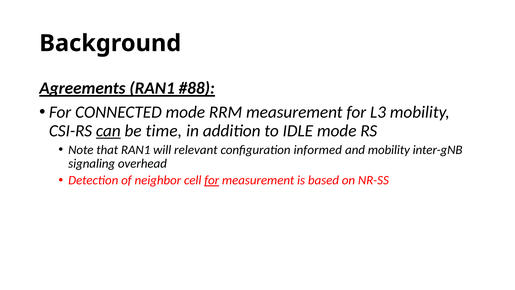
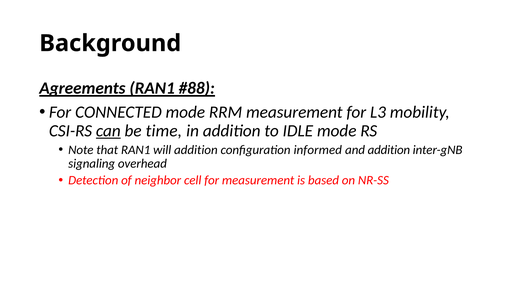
will relevant: relevant -> addition (196, 150)
and mobility: mobility -> addition (389, 150)
for underline: present -> none (212, 180)
